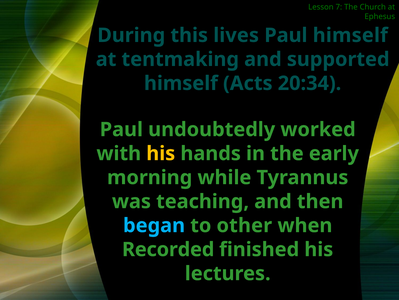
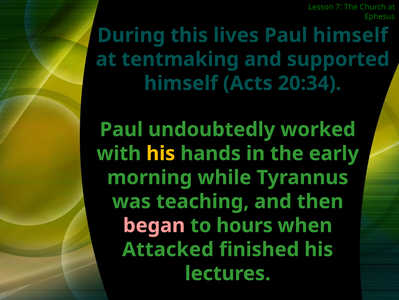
began colour: light blue -> pink (154, 225)
other: other -> hours (244, 225)
Recorded: Recorded -> Attacked (168, 249)
